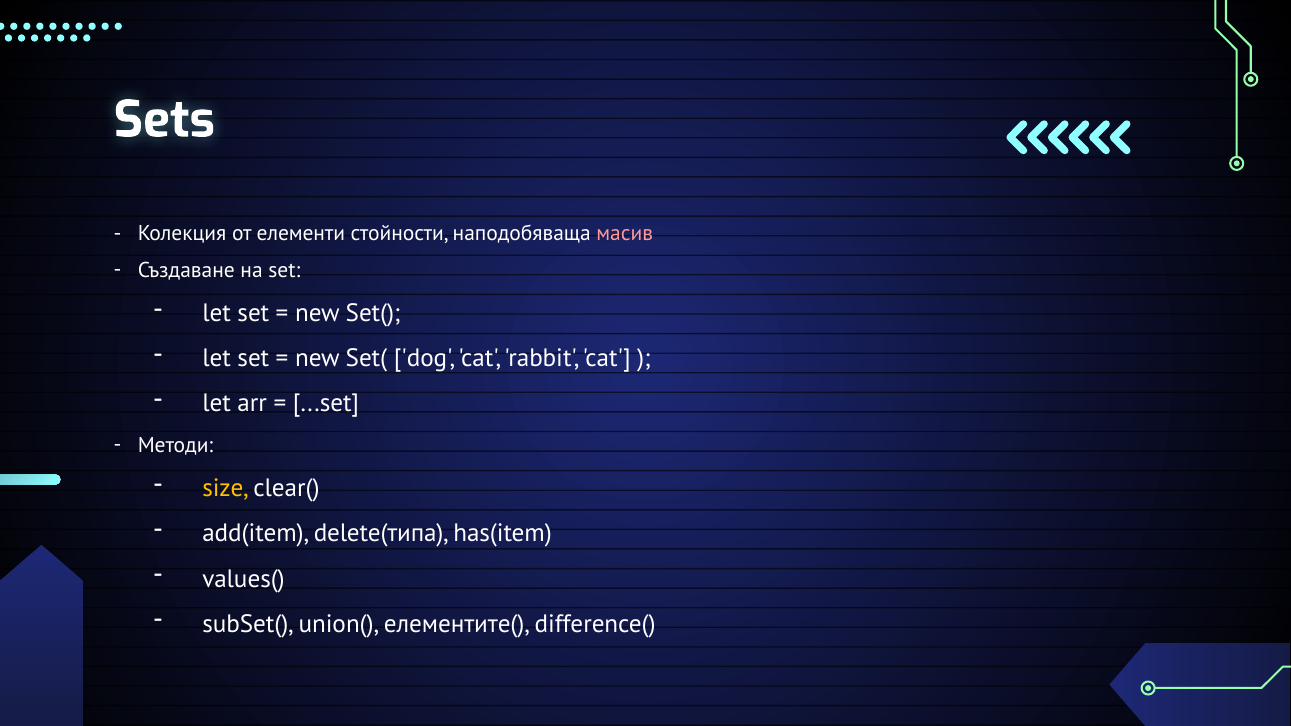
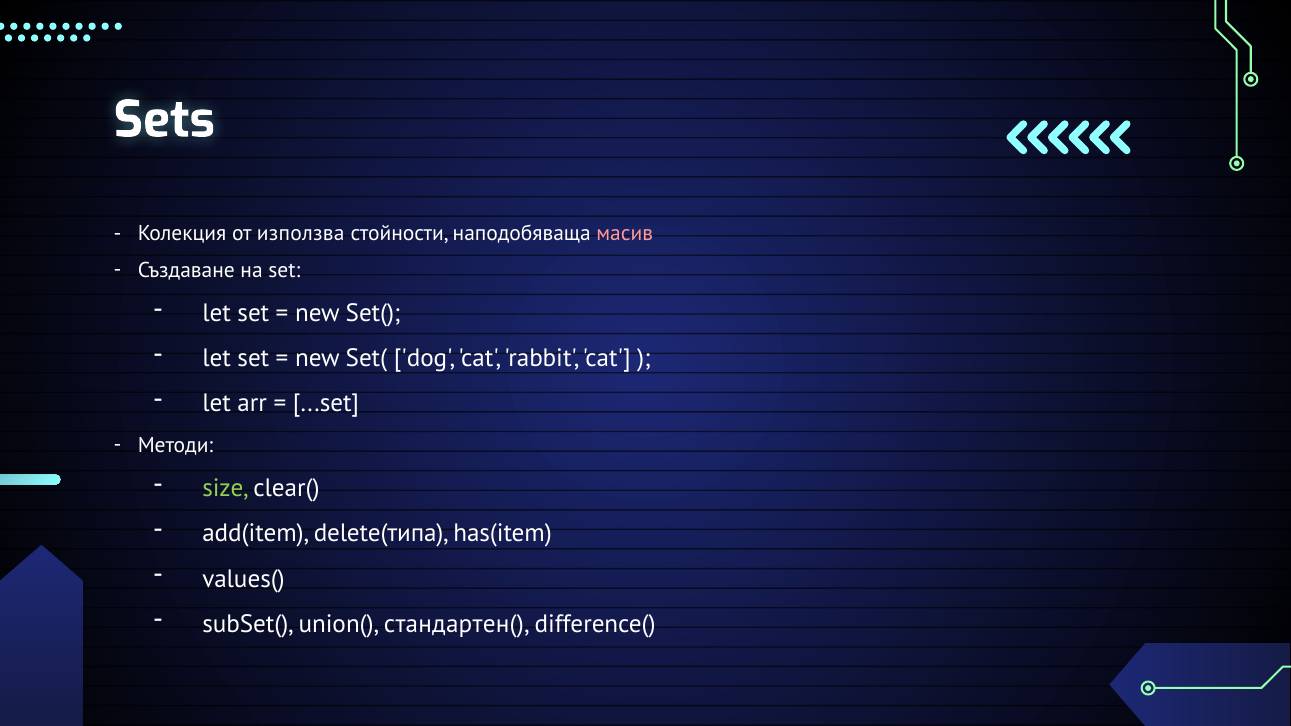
елементи: елементи -> използва (301, 234)
size colour: yellow -> light green (226, 489)
елементите(: елементите( -> стандартен( (457, 624)
